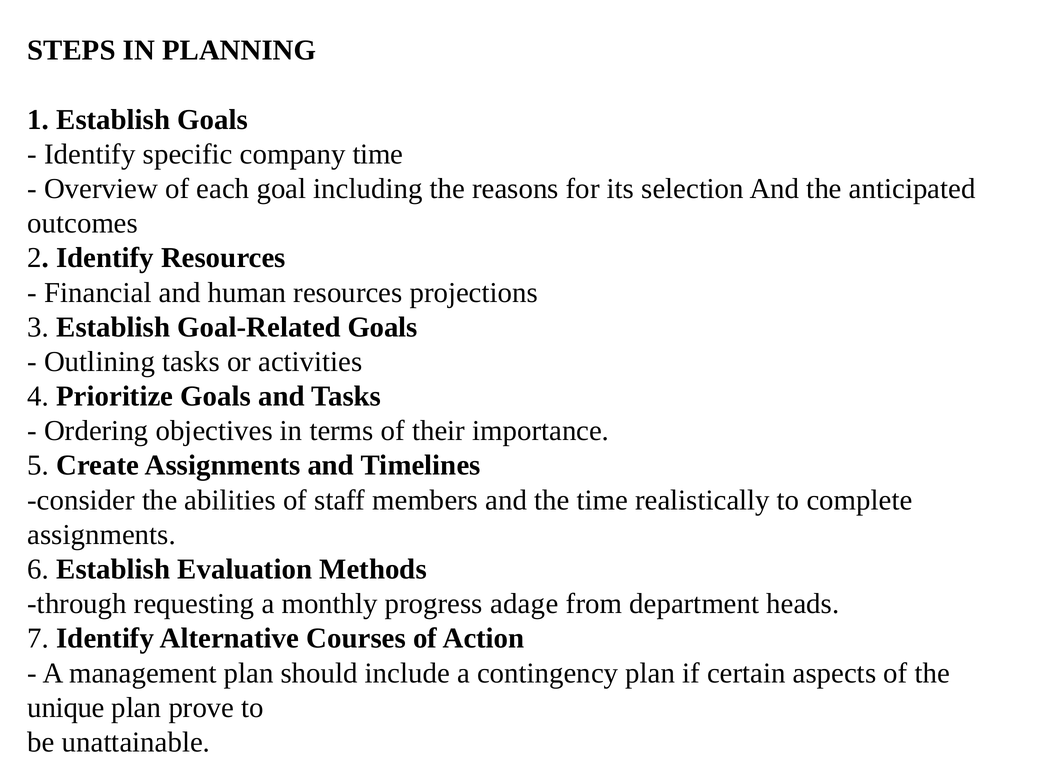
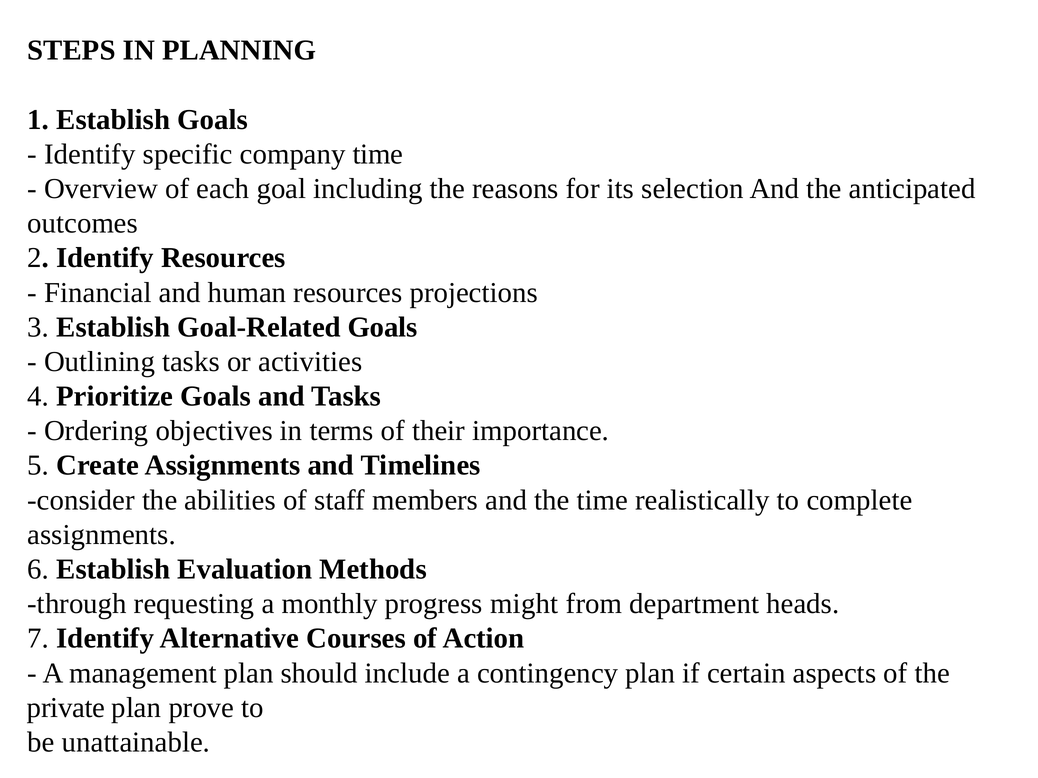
adage: adage -> might (524, 604)
unique: unique -> private (66, 708)
